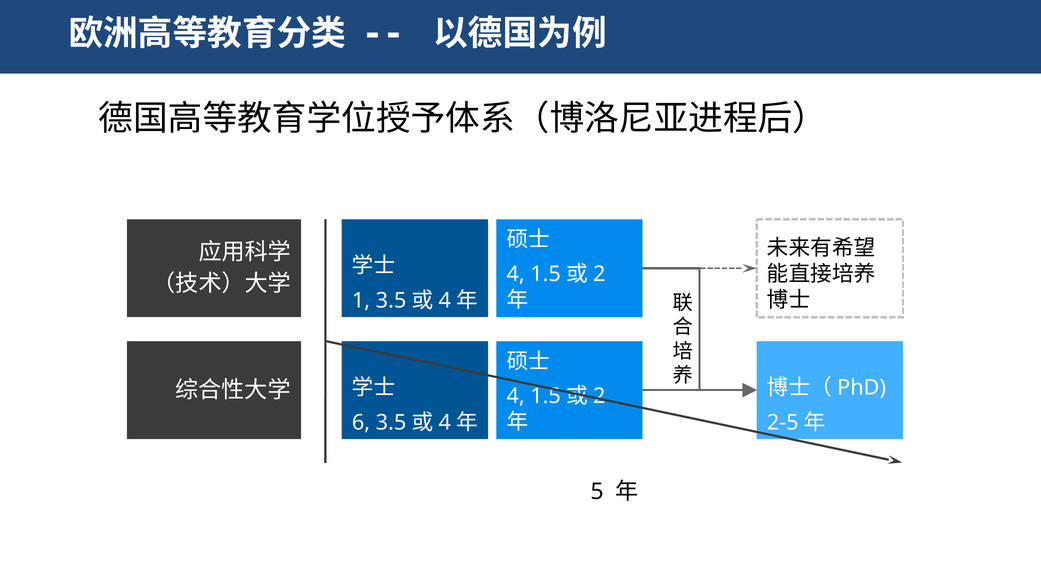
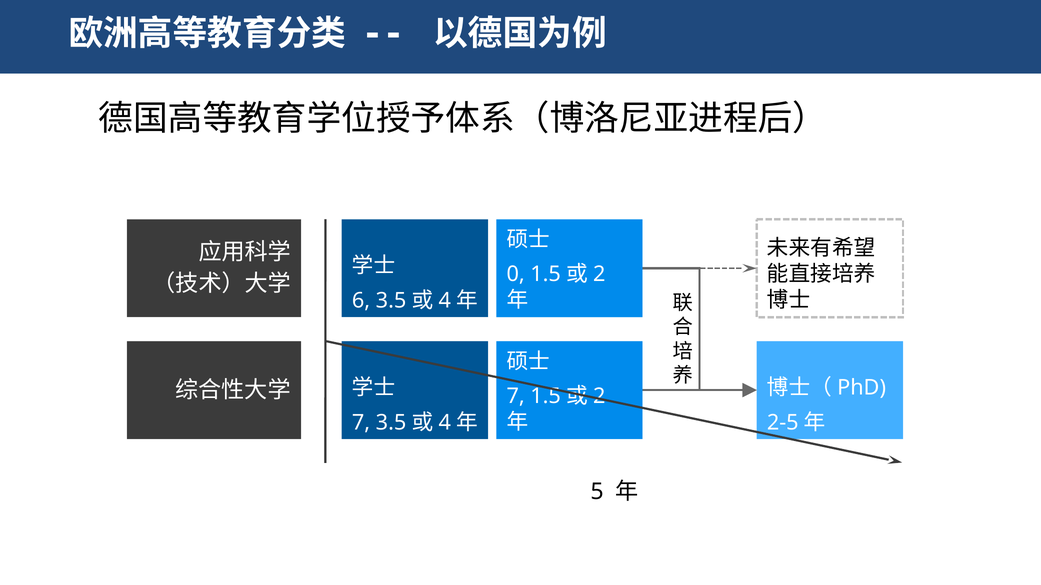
4: 4 -> 0 (516, 275)
1: 1 -> 6 (361, 301)
4: 4 -> 7 (516, 397)
6: 6 -> 7 (361, 423)
